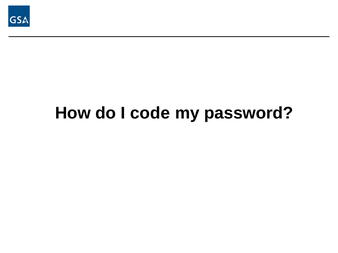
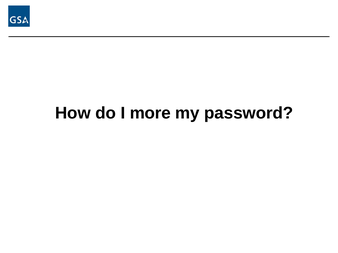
code: code -> more (150, 113)
